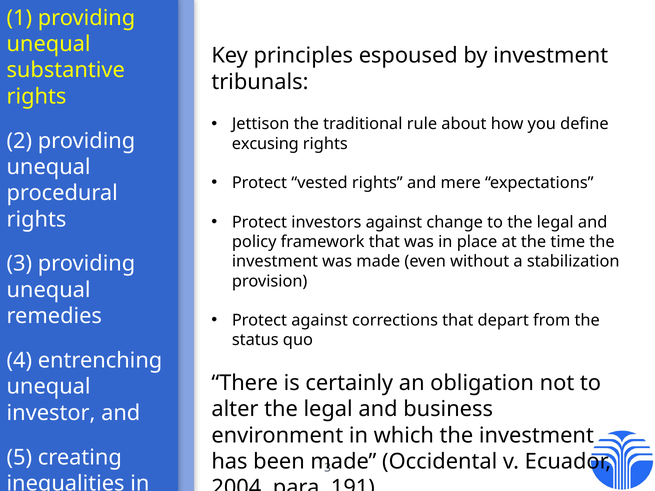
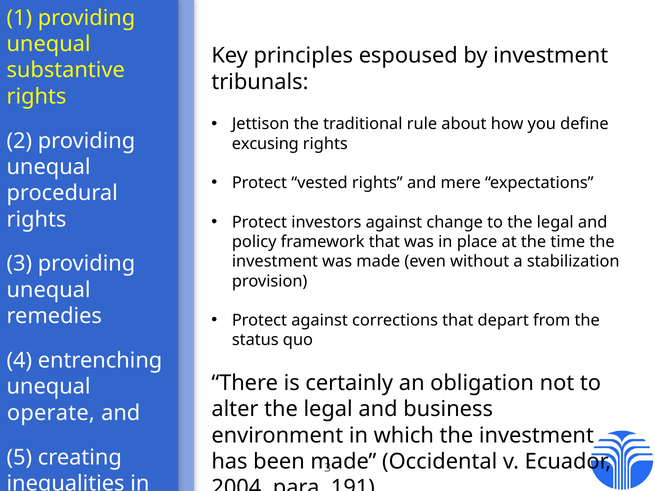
investor: investor -> operate (51, 413)
